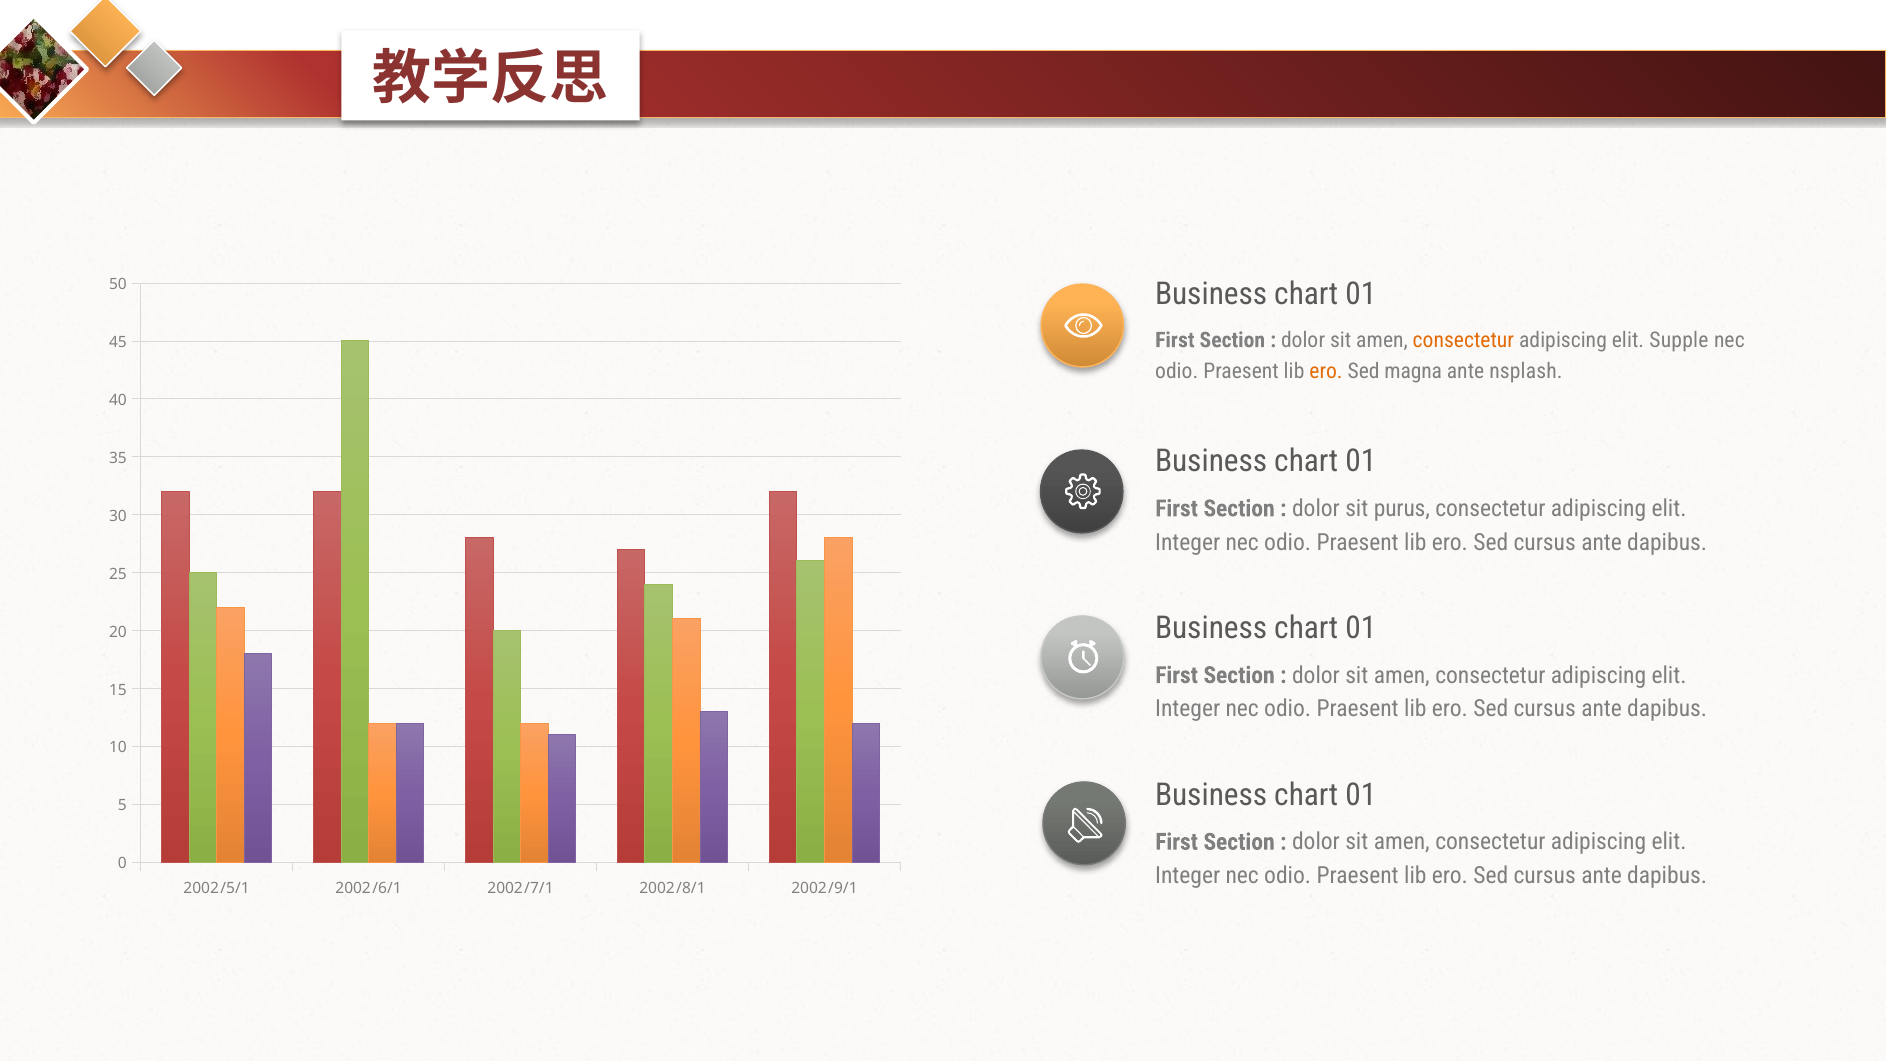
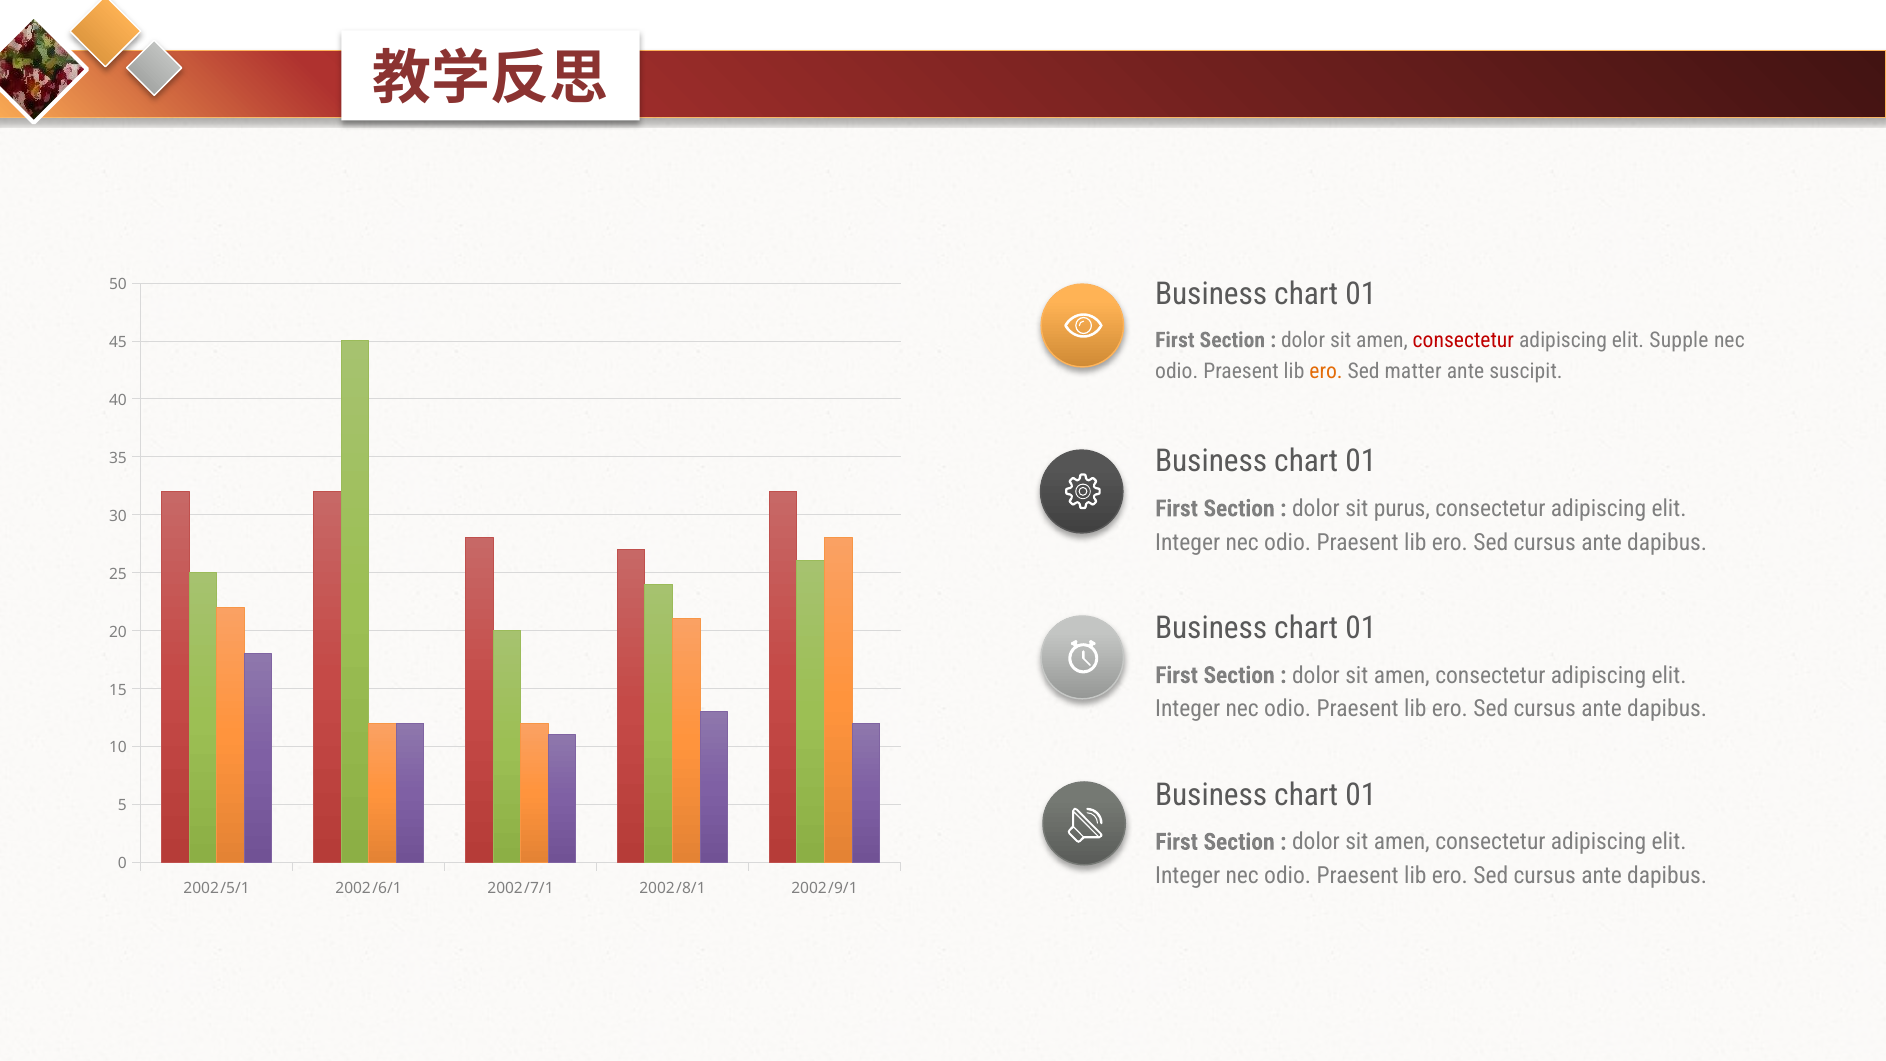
consectetur colour: orange -> red (1463, 340)
magna: magna -> matter (1413, 371)
nsplash: nsplash -> suscipit (1526, 371)
